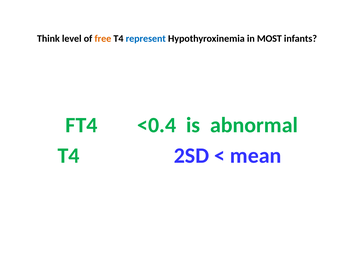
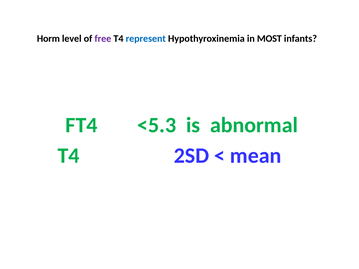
Think: Think -> Horm (48, 39)
free colour: orange -> purple (103, 39)
<0.4: <0.4 -> <5.3 (157, 125)
